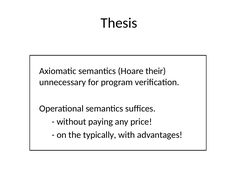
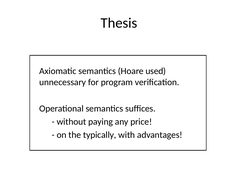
their: their -> used (156, 71)
